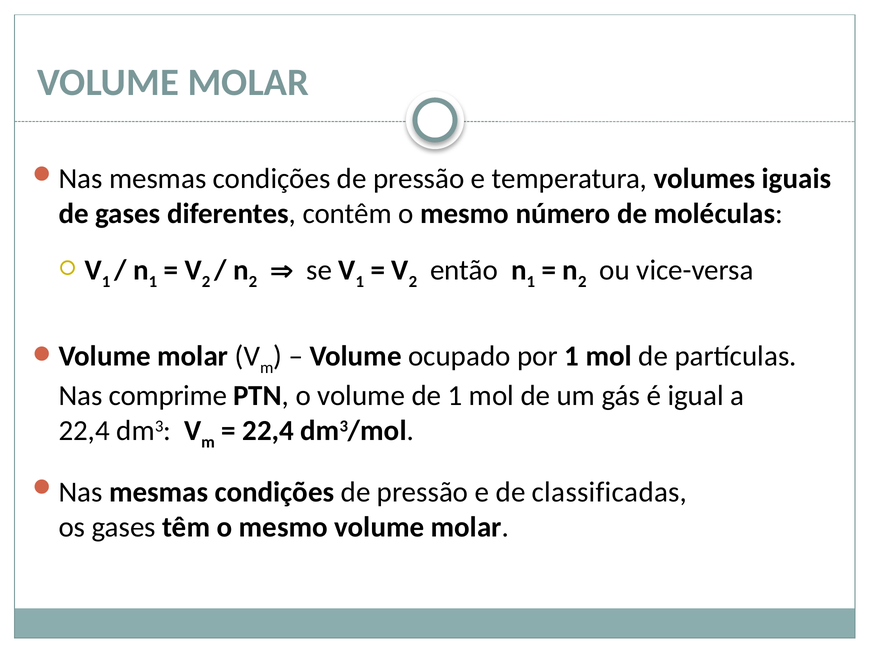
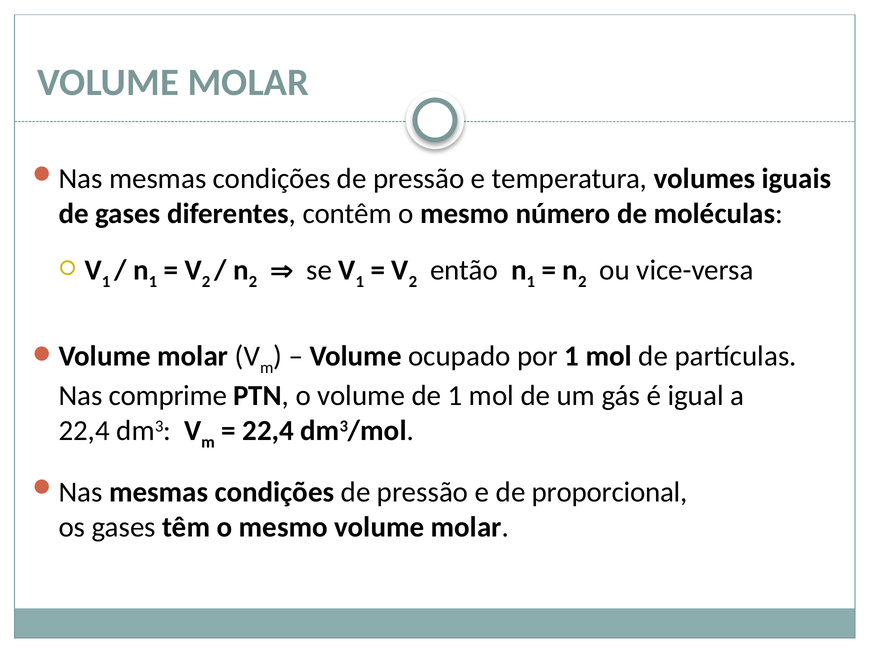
classificadas: classificadas -> proporcional (610, 492)
